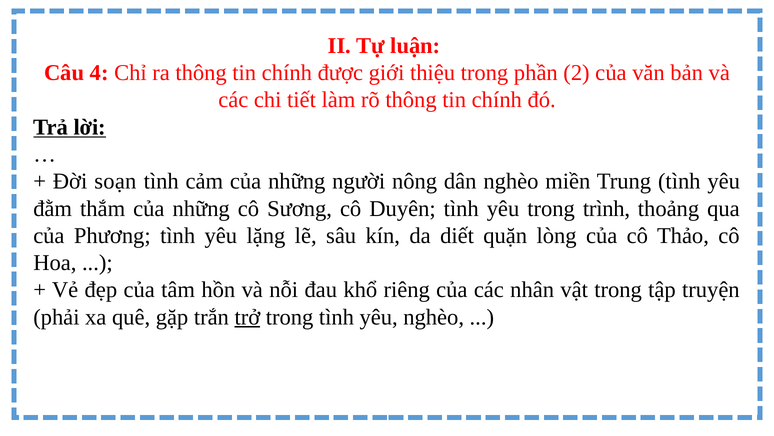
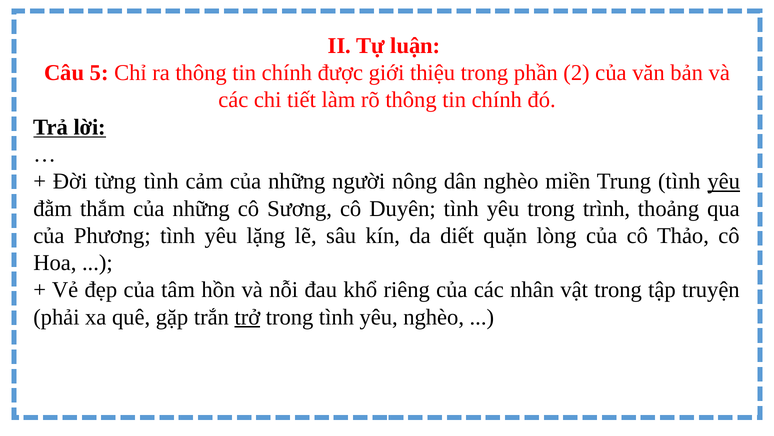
4: 4 -> 5 (99, 73)
soạn: soạn -> từng (115, 181)
yêu underline: none -> present (724, 181)
